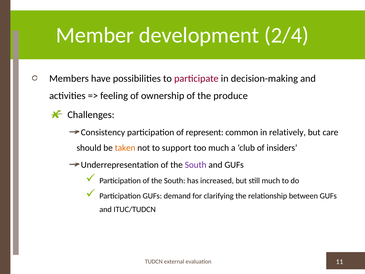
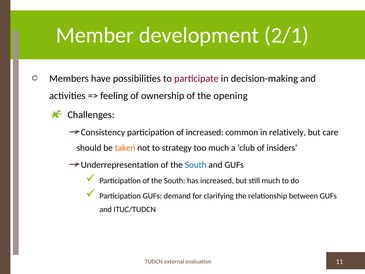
2/4: 2/4 -> 2/1 (286, 35)
produce: produce -> opening (231, 96)
of represent: represent -> increased (205, 132)
support: support -> strategy (177, 148)
South colour: purple -> blue (196, 165)
